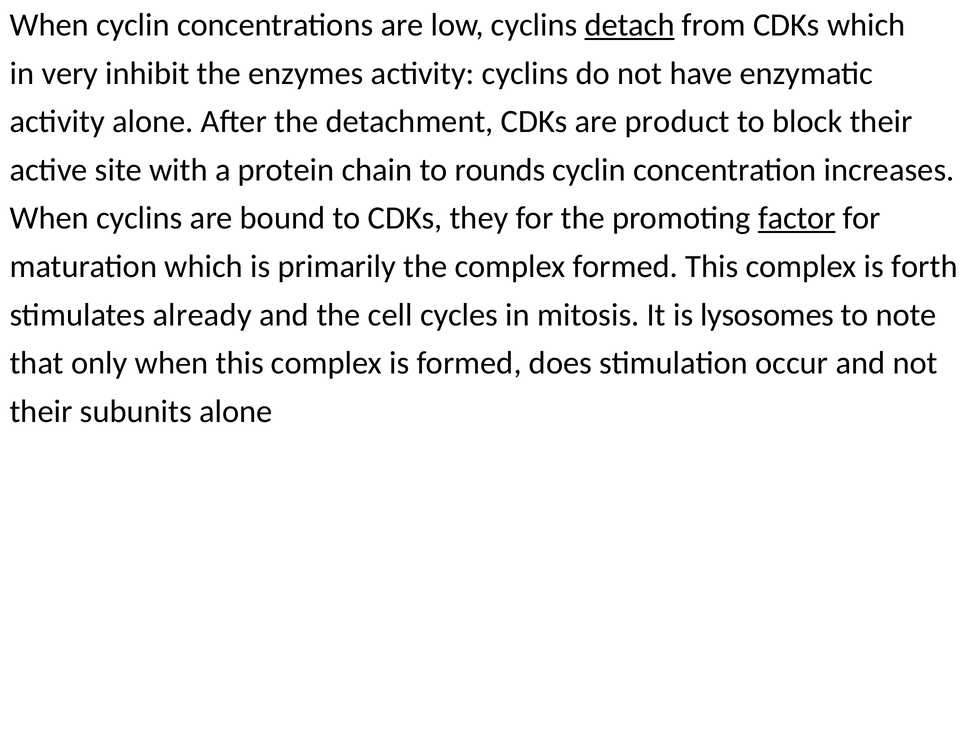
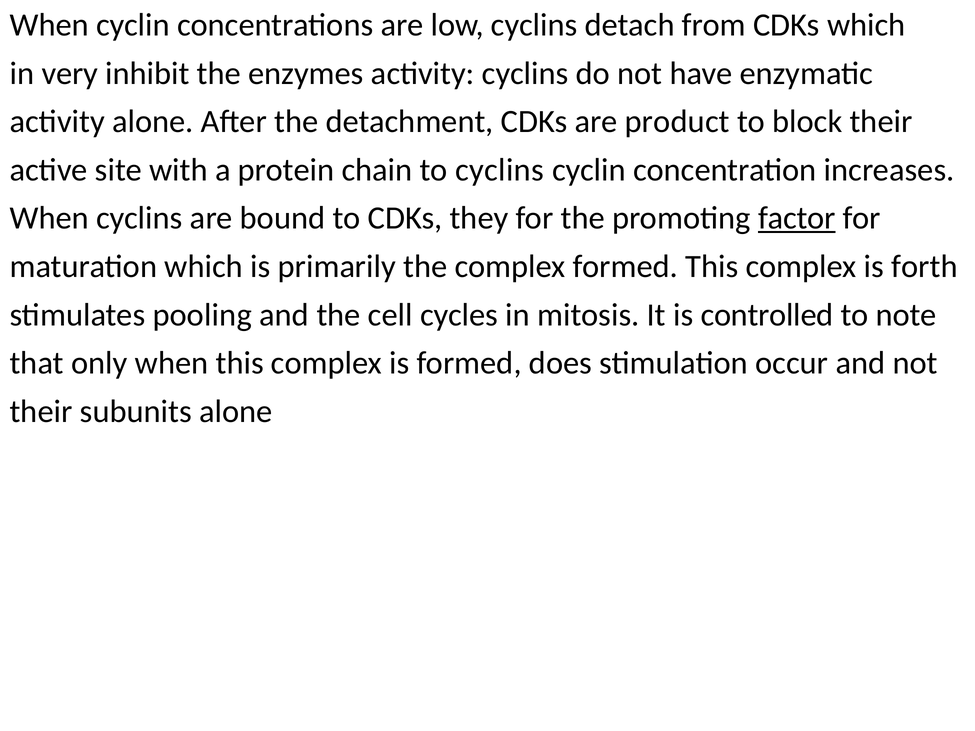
detach underline: present -> none (630, 25)
to rounds: rounds -> cyclins (500, 170)
already: already -> pooling (202, 315)
lysosomes: lysosomes -> controlled (767, 315)
